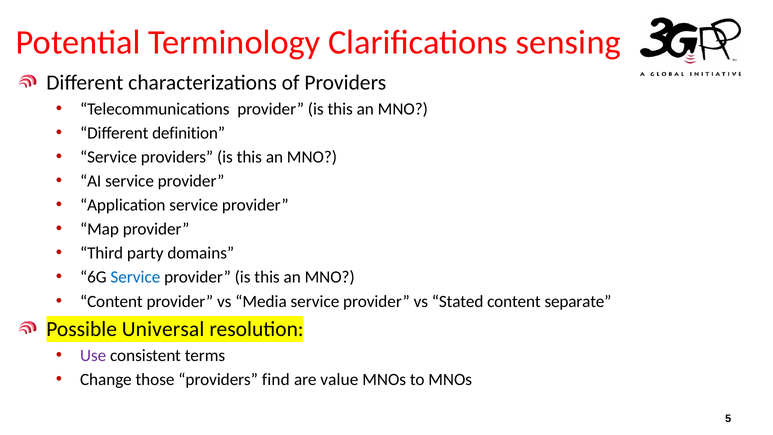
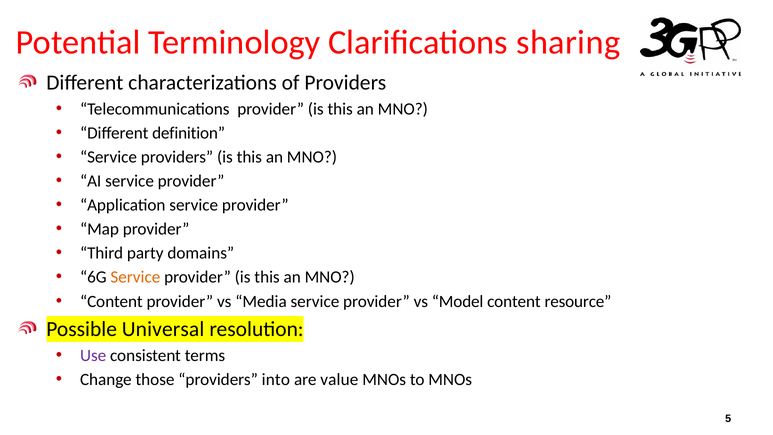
sensing: sensing -> sharing (568, 42)
Service colour: blue -> orange (135, 277)
Stated: Stated -> Model (458, 301)
separate: separate -> resource (578, 301)
find: find -> into (276, 379)
